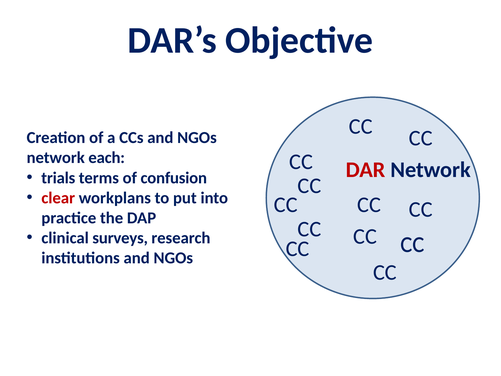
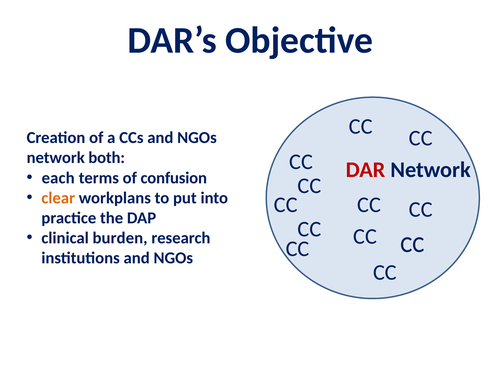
each: each -> both (107, 158)
trials: trials -> each (58, 178)
clear colour: red -> orange (58, 198)
surveys: surveys -> burden (120, 238)
